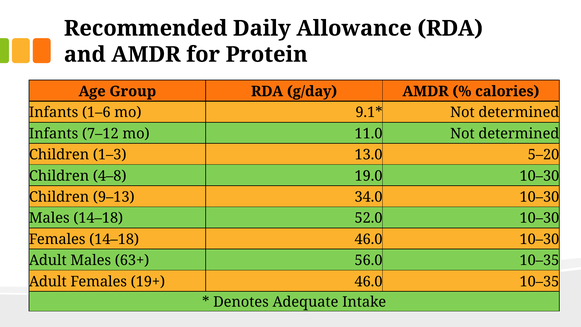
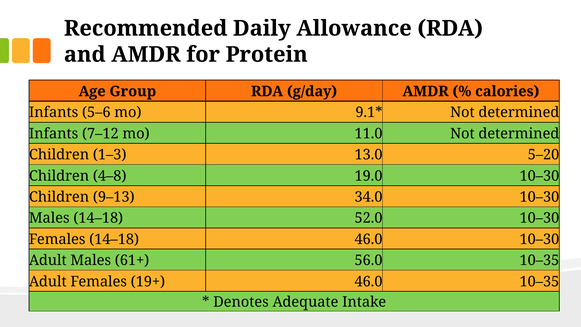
1–6: 1–6 -> 5–6 (96, 112)
63+: 63+ -> 61+ (132, 260)
